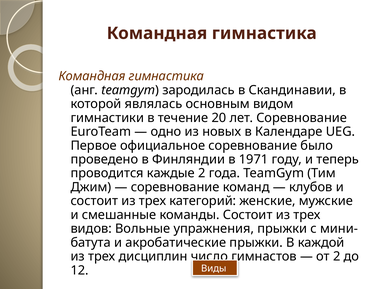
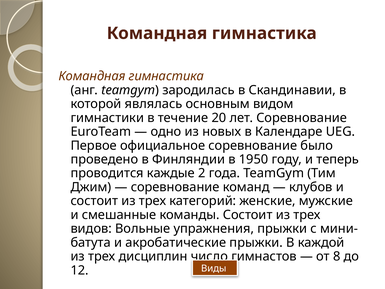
1971: 1971 -> 1950 (254, 159)
от 2: 2 -> 8 (337, 256)
